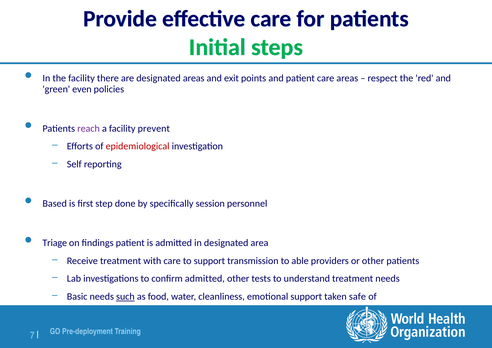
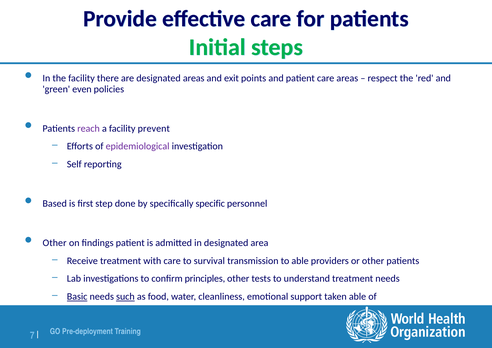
epidemiological colour: red -> purple (138, 146)
session: session -> specific (210, 204)
Triage: Triage -> Other (55, 243)
to support: support -> survival (209, 261)
confirm admitted: admitted -> principles (205, 279)
Basic underline: none -> present (77, 297)
taken safe: safe -> able (357, 297)
